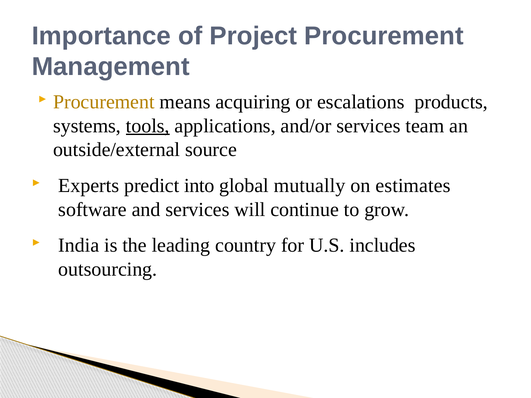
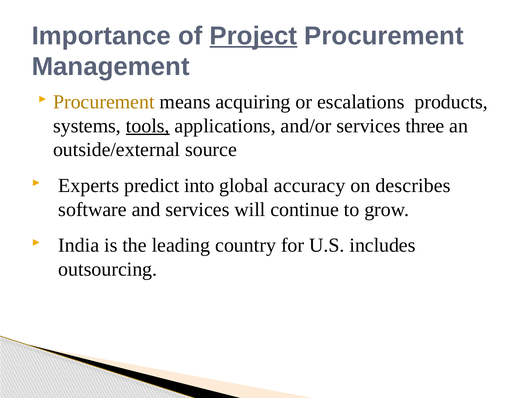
Project underline: none -> present (253, 36)
team: team -> three (425, 126)
mutually: mutually -> accuracy (310, 186)
estimates: estimates -> describes (413, 186)
